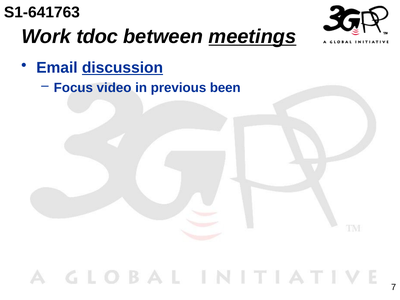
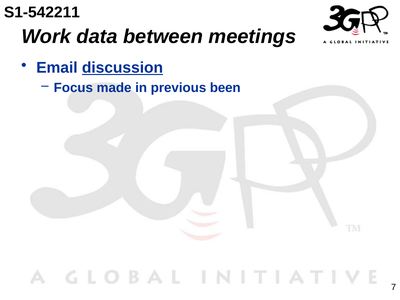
S1-641763: S1-641763 -> S1-542211 (42, 12)
tdoc: tdoc -> data (97, 37)
meetings underline: present -> none (252, 37)
video: video -> made (114, 88)
